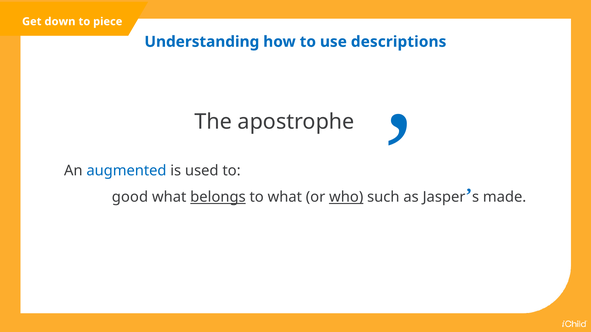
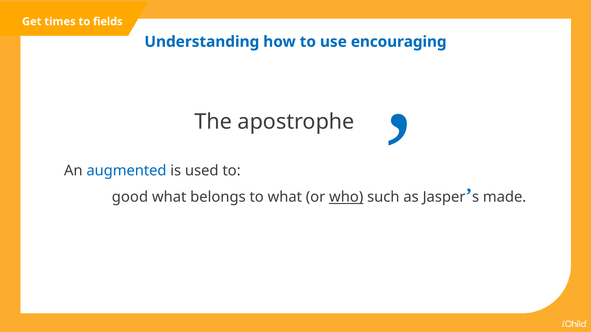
down: down -> times (60, 22)
piece: piece -> fields (108, 22)
descriptions: descriptions -> encouraging (399, 42)
belongs underline: present -> none (218, 197)
